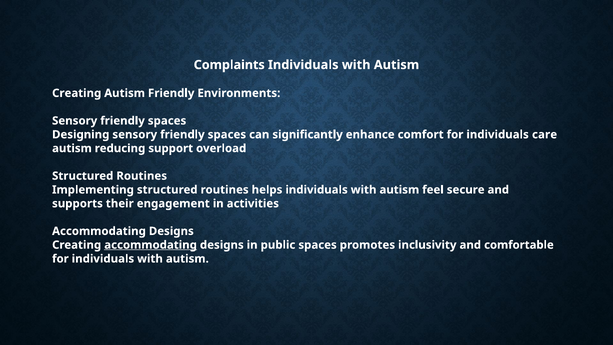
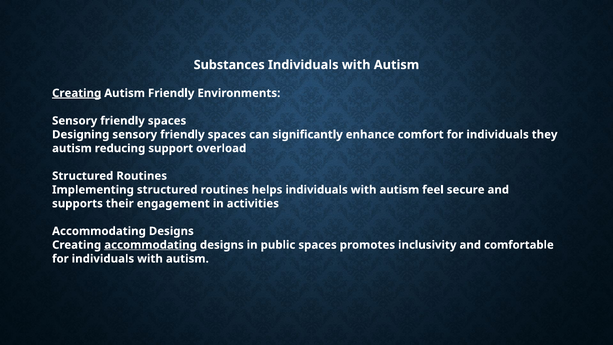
Complaints: Complaints -> Substances (229, 65)
Creating underline: none -> present (77, 93)
care: care -> they (545, 134)
